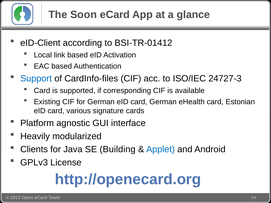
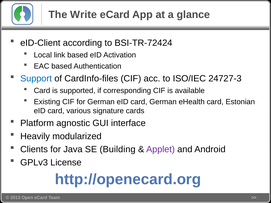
Soon: Soon -> Write (84, 15)
BSI-TR-01412: BSI-TR-01412 -> BSI-TR-72424 (143, 43)
Applet colour: blue -> purple (161, 150)
